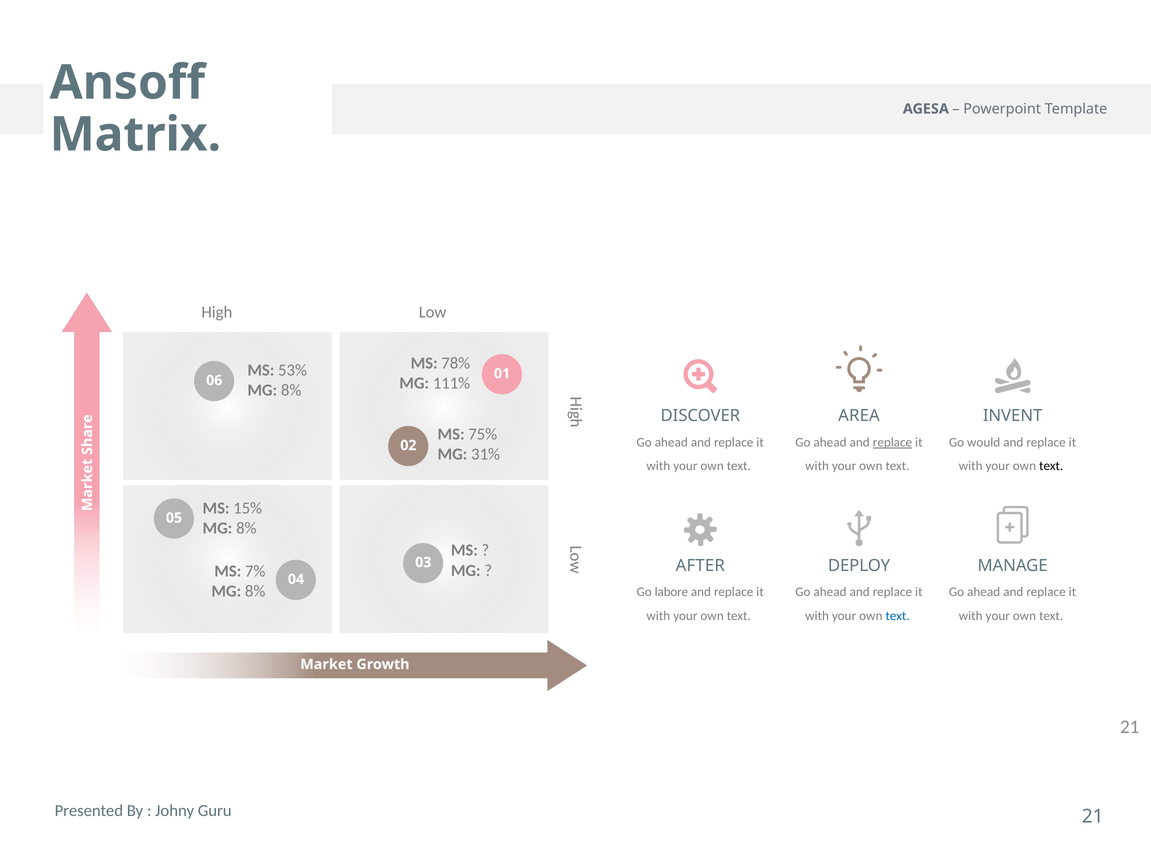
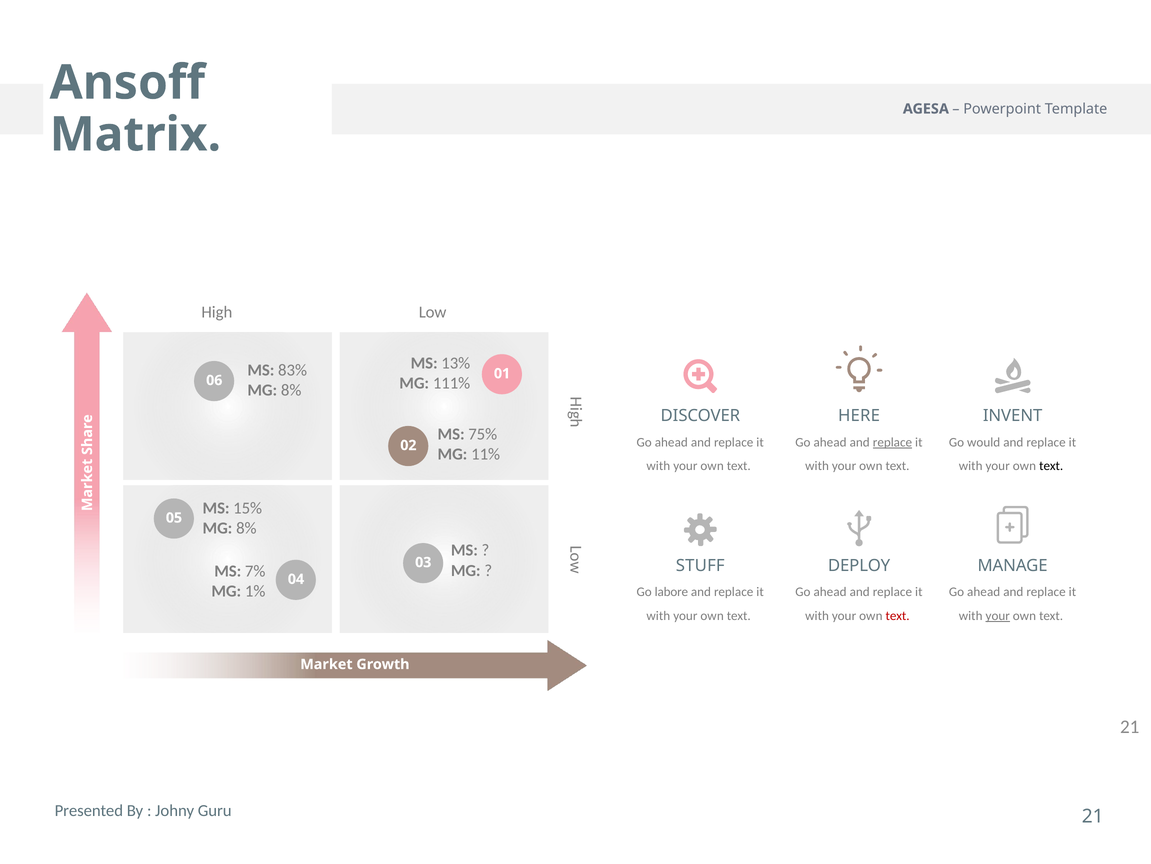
78%: 78% -> 13% (456, 363)
53%: 53% -> 83% (293, 370)
AREA: AREA -> HERE (859, 416)
31%: 31% -> 11% (486, 454)
AFTER: AFTER -> STUFF (700, 565)
8%: 8% -> 1% (255, 591)
text colour: blue -> red (898, 615)
your underline: none -> present (998, 615)
